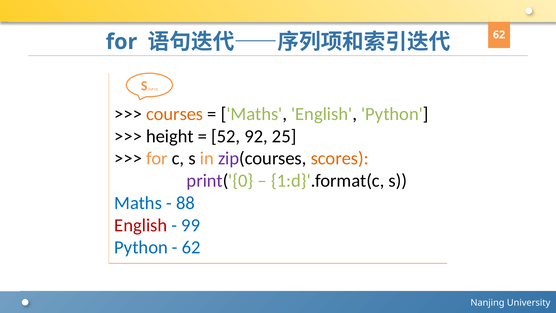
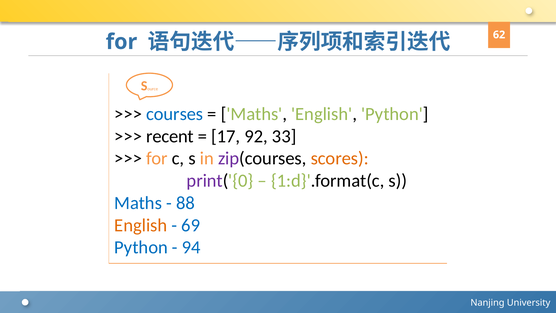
courses colour: orange -> blue (175, 114)
height: height -> recent (170, 136)
52: 52 -> 17 (226, 136)
25: 25 -> 33 (284, 136)
English colour: red -> orange (141, 225)
99: 99 -> 69 (191, 225)
62: 62 -> 94 (191, 247)
